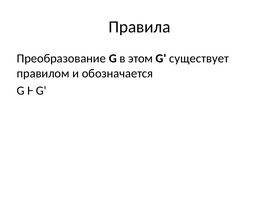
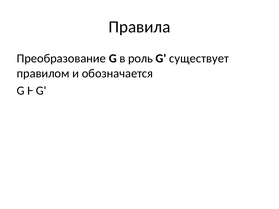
этом: этом -> роль (141, 59)
